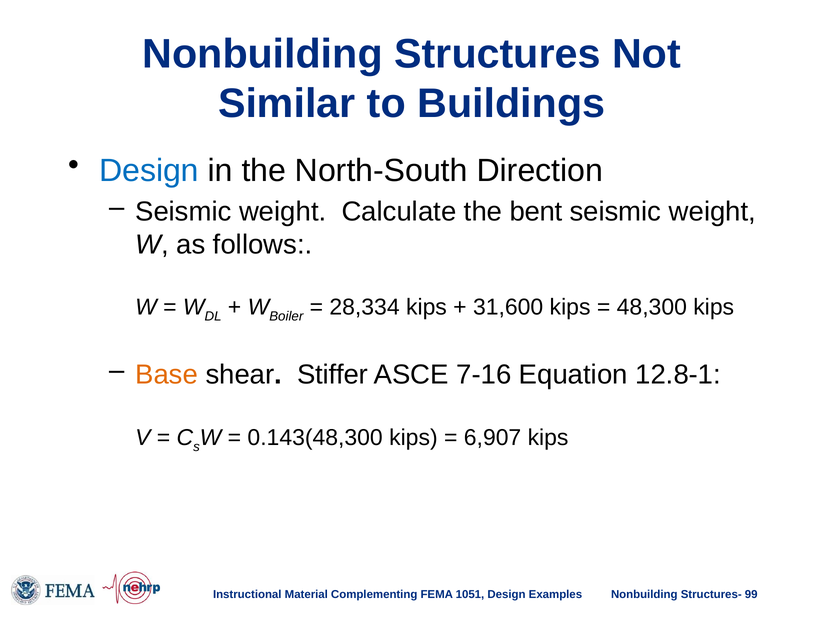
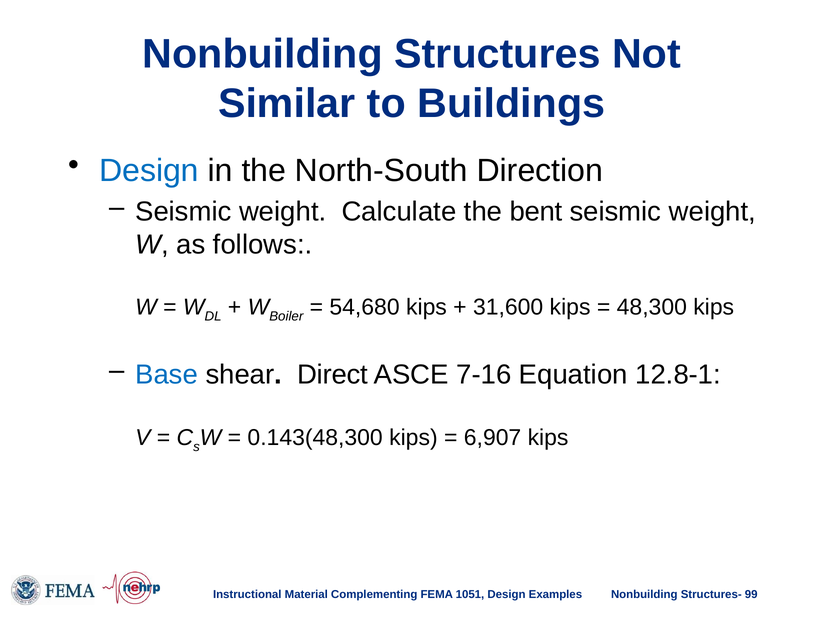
28,334: 28,334 -> 54,680 (365, 308)
Base colour: orange -> blue (167, 375)
Stiffer: Stiffer -> Direct (333, 375)
